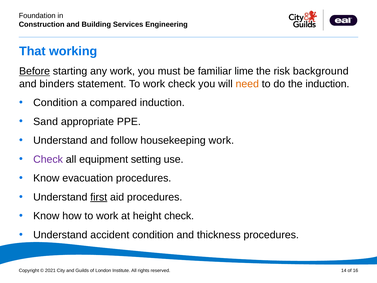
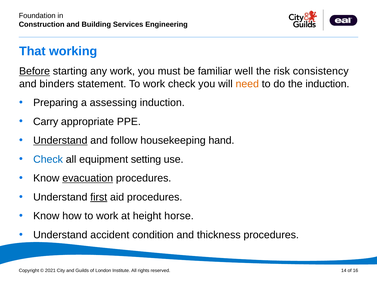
lime: lime -> well (244, 71)
background: background -> consistency (321, 71)
Condition: Condition -> Preparing (56, 103)
compared: compared -> assessing (113, 103)
Sand: Sand -> Carry (46, 122)
Understand underline: none -> present (60, 140)
housekeeping work: work -> hand (221, 140)
Check colour: purple -> blue (48, 159)
evacuation underline: none -> present (88, 178)
height check: check -> horse (179, 216)
